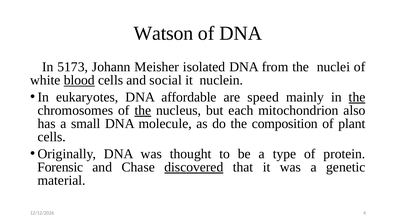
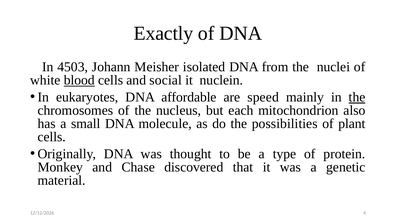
Watson: Watson -> Exactly (163, 33)
5173: 5173 -> 4503 (73, 67)
the underline: present -> none (143, 110)
composition: composition -> possibilities (285, 124)
Forensic: Forensic -> Monkey (60, 167)
discovered underline: present -> none (194, 167)
